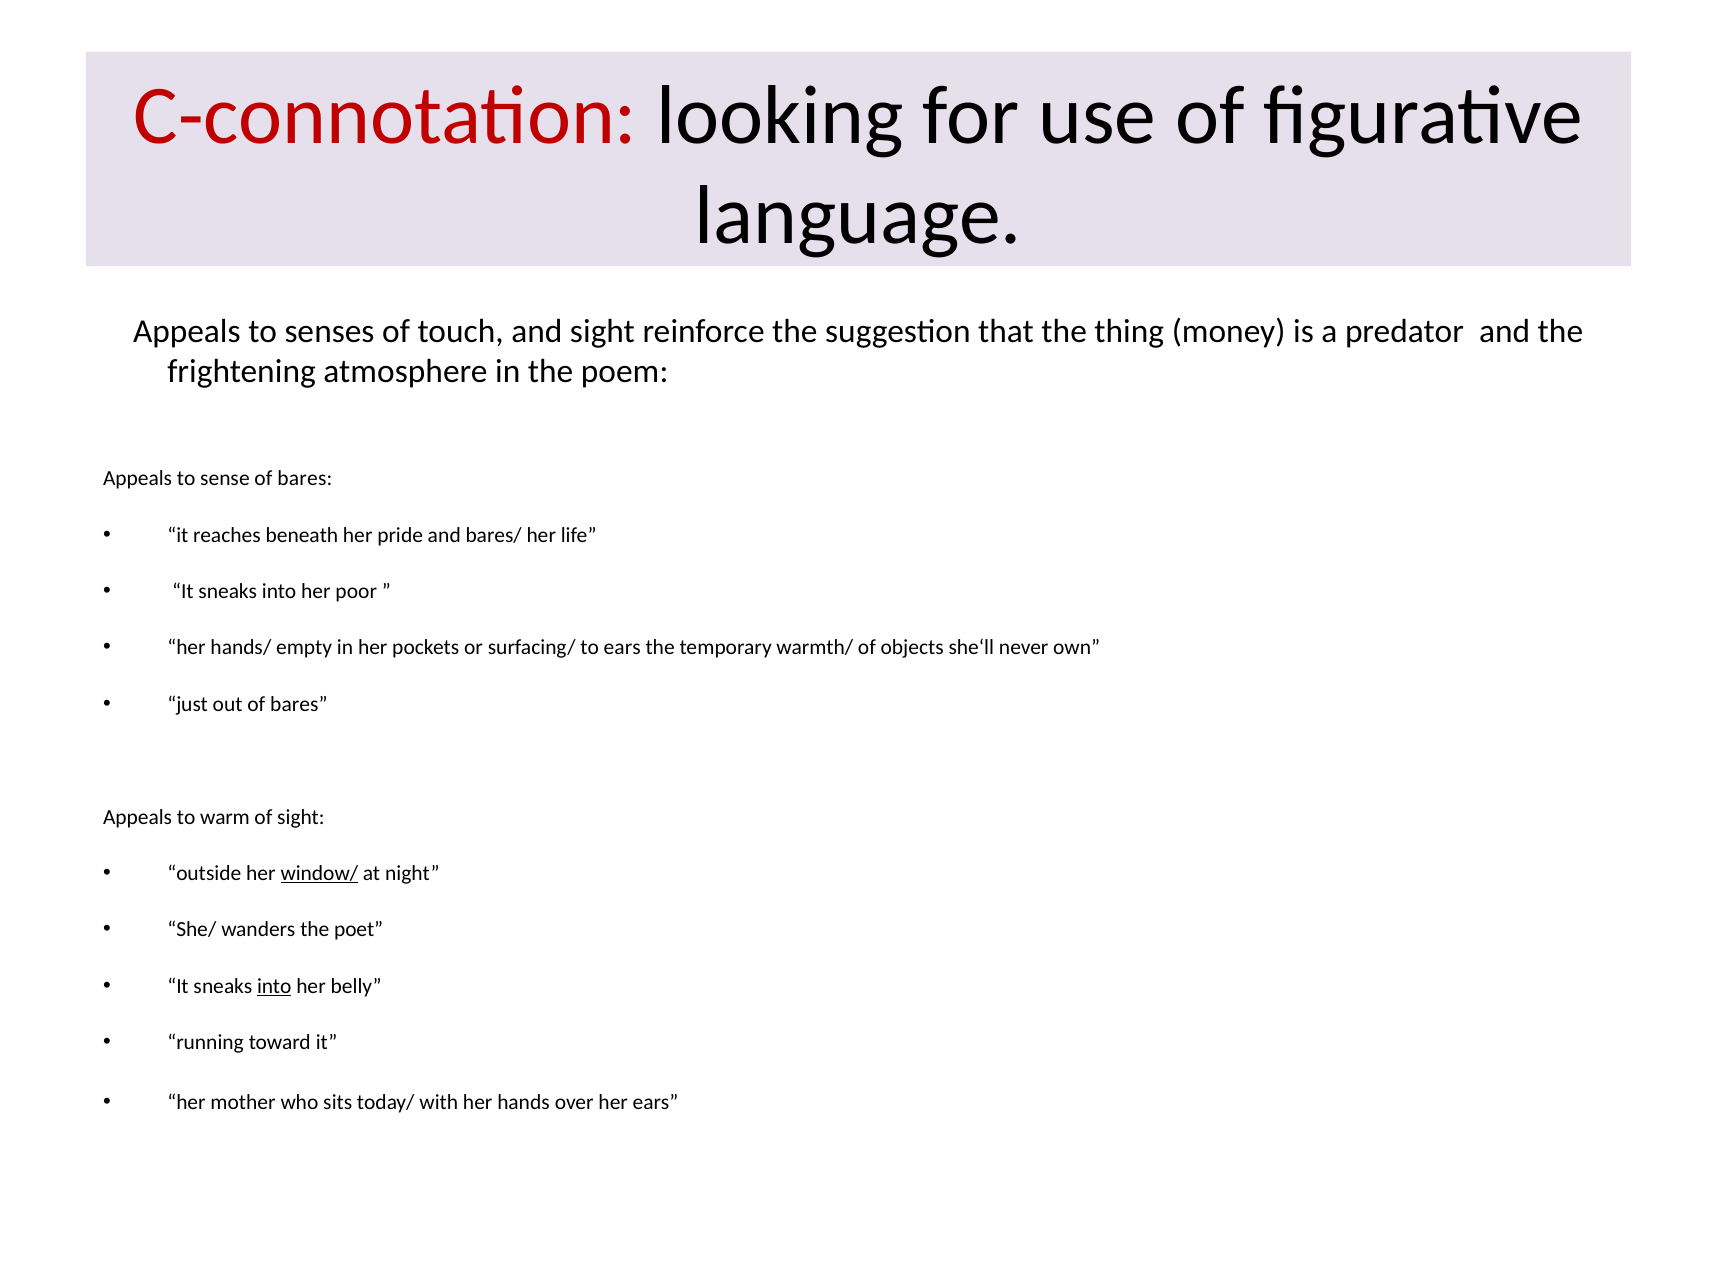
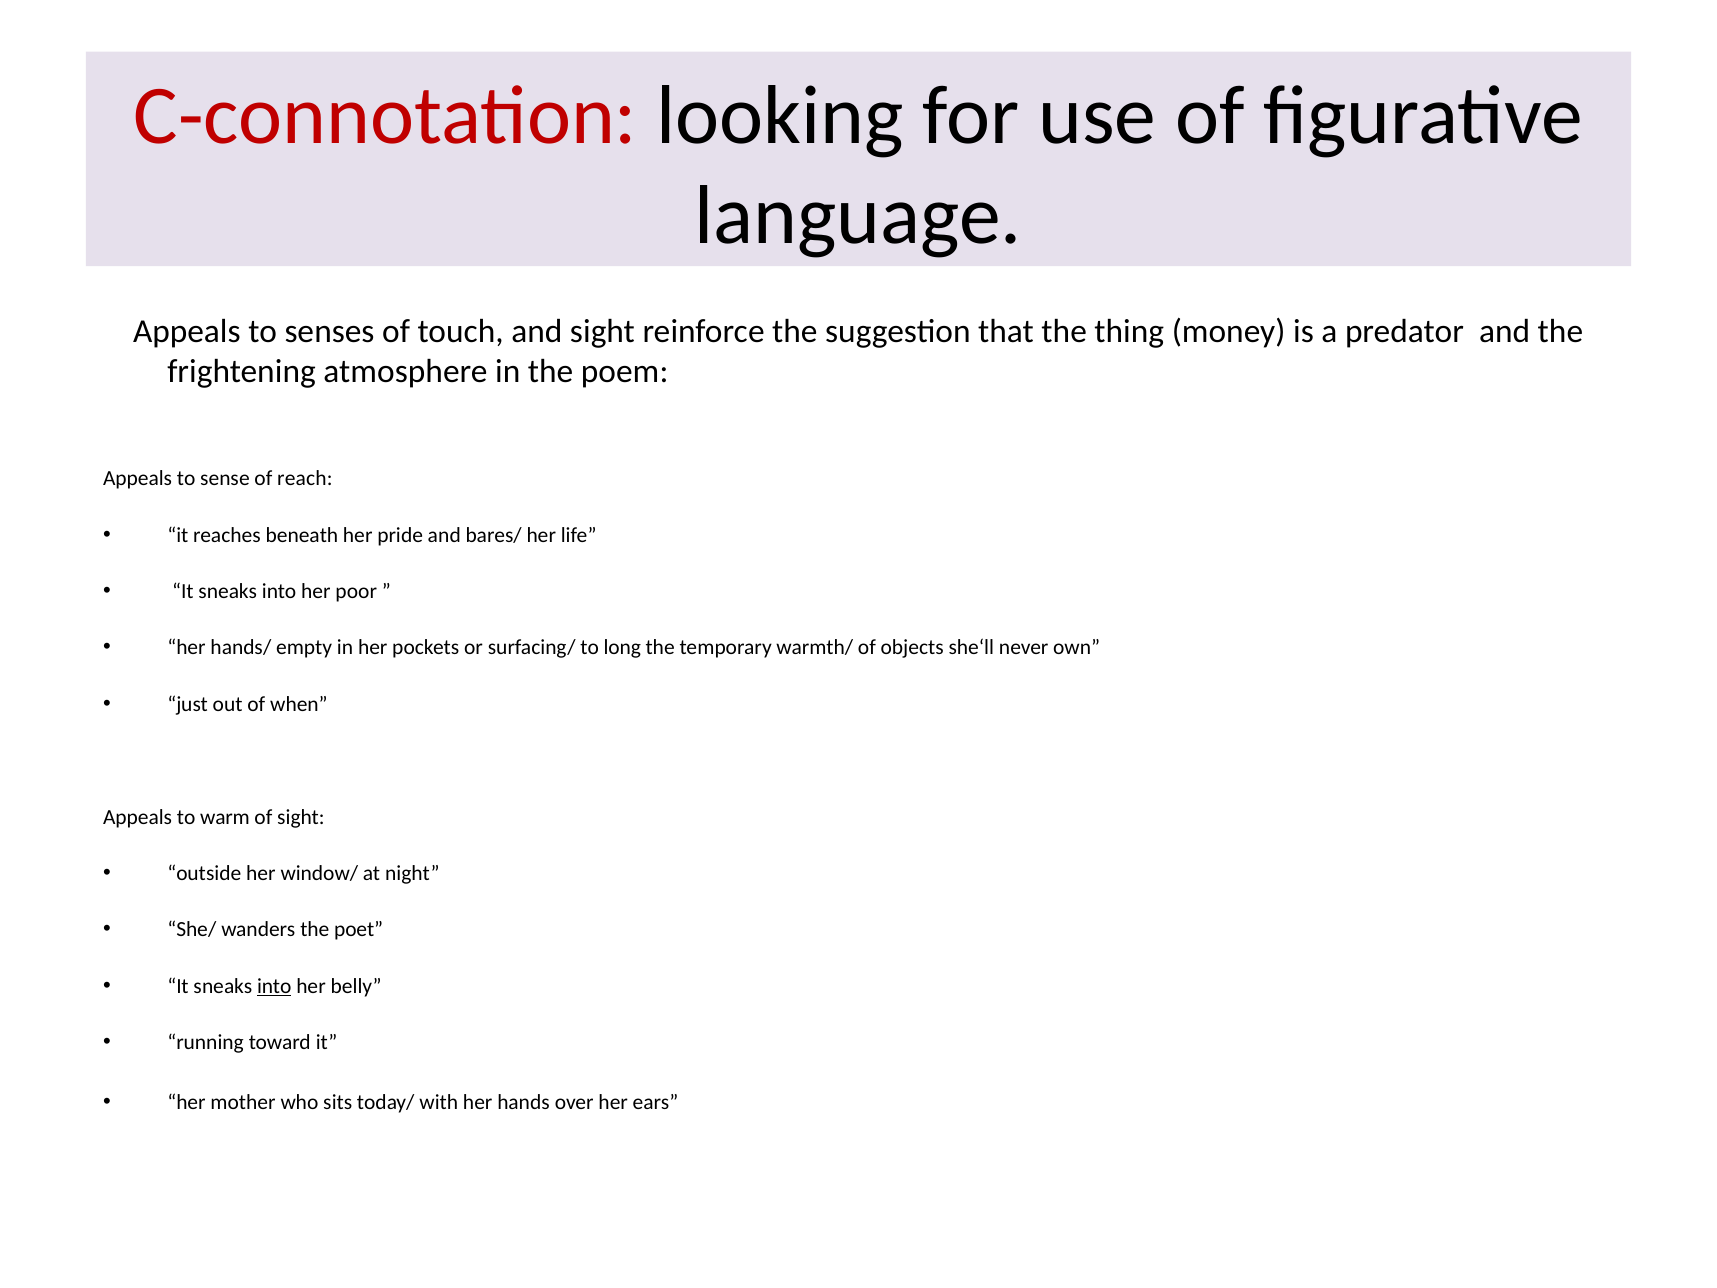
sense of bares: bares -> reach (305, 479)
to ears: ears -> long (622, 648)
out of bares: bares -> when (299, 704)
window/ underline: present -> none (319, 873)
